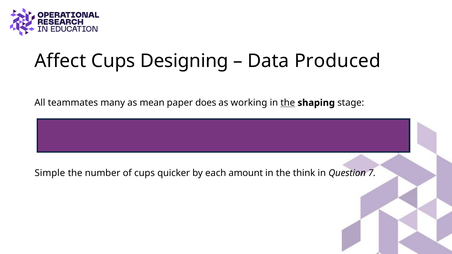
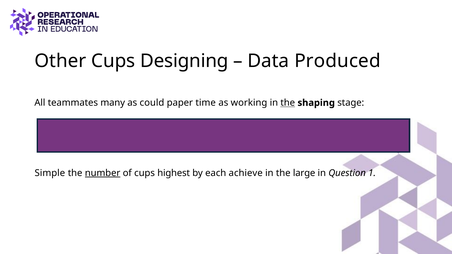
Affect: Affect -> Other (60, 61)
mean: mean -> could (152, 103)
does: does -> time (206, 103)
number underline: none -> present (103, 173)
quicker: quicker -> highest (174, 173)
amount: amount -> achieve (246, 173)
think: think -> large (304, 173)
7: 7 -> 1 (372, 173)
